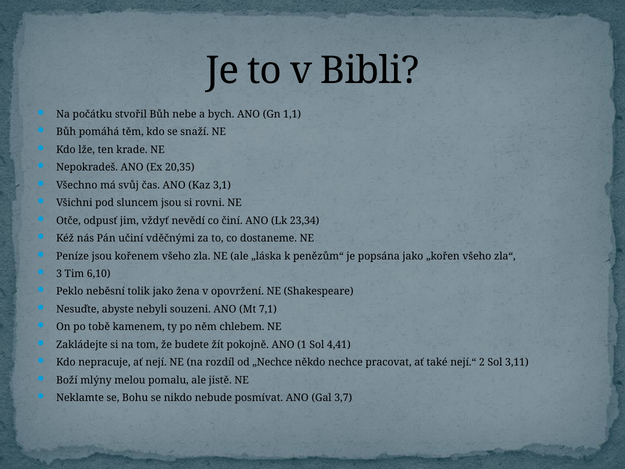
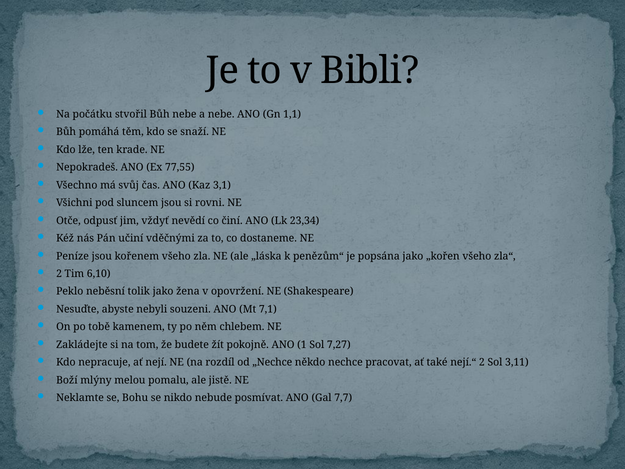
a bych: bych -> nebe (221, 114)
20,35: 20,35 -> 77,55 (180, 167)
3: 3 -> 2 (59, 274)
4,41: 4,41 -> 7,27 (339, 345)
3,7: 3,7 -> 7,7 (343, 398)
